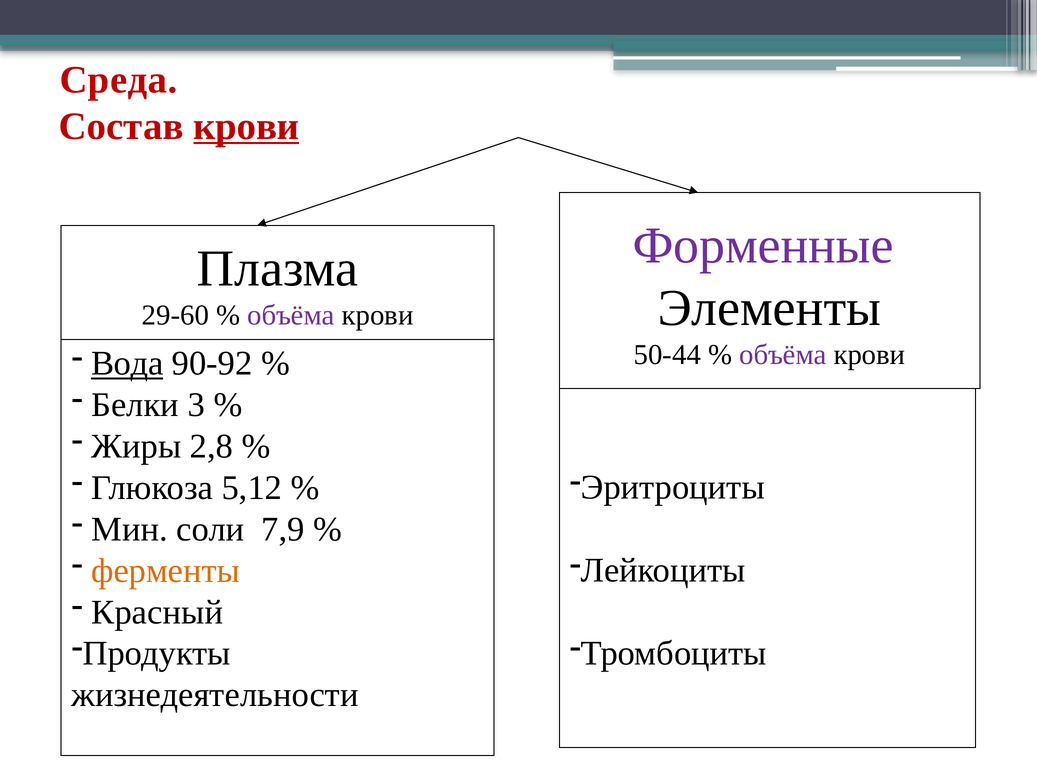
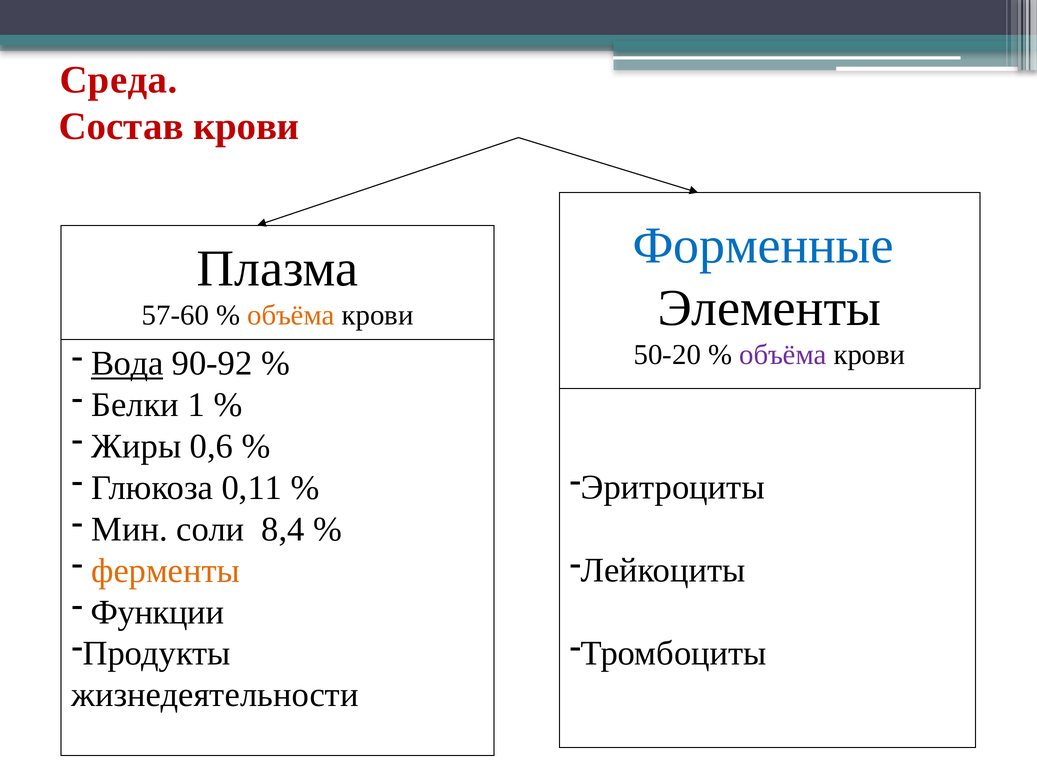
крови underline: present -> none (246, 126)
Форменные colour: purple -> blue (763, 246)
29-60: 29-60 -> 57-60 (175, 316)
объёма colour: purple -> orange (291, 316)
50-44: 50-44 -> 50-20 (667, 355)
3: 3 -> 1 (196, 405)
2,8: 2,8 -> 0,6 (212, 447)
5,12: 5,12 -> 0,11 (252, 488)
7,9: 7,9 -> 8,4 (283, 530)
Красный: Красный -> Функции (157, 613)
